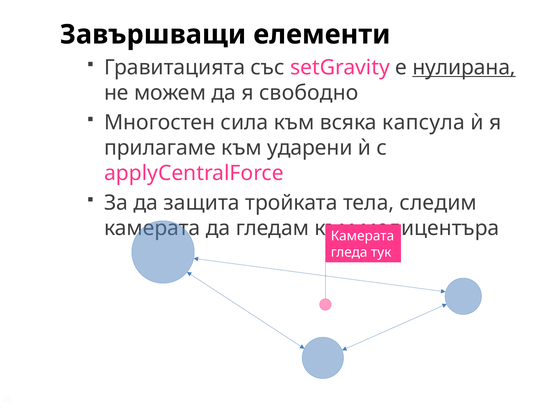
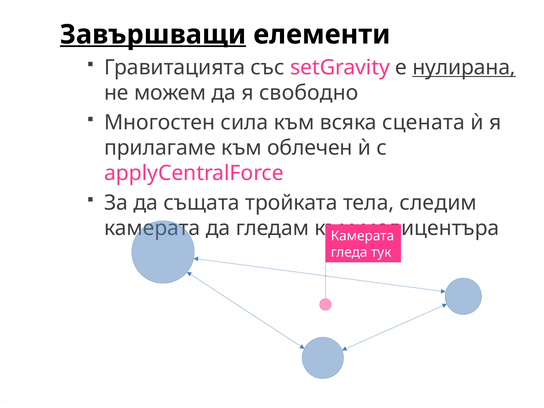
Завършващи underline: none -> present (153, 35)
капсула: капсула -> сцената (424, 122)
ударени: ударени -> облечен (310, 148)
защита: защита -> същата (202, 203)
